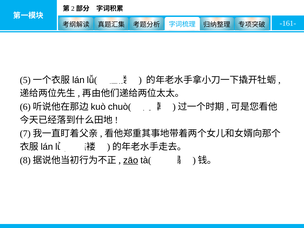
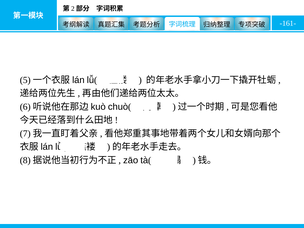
zāo underline: present -> none (131, 160)
